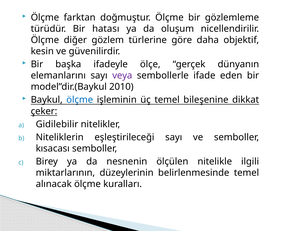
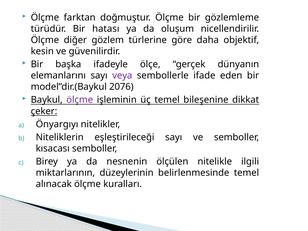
2010: 2010 -> 2076 (121, 87)
ölçme colour: blue -> purple (80, 100)
Gidilebilir: Gidilebilir -> Önyargıyı (57, 124)
